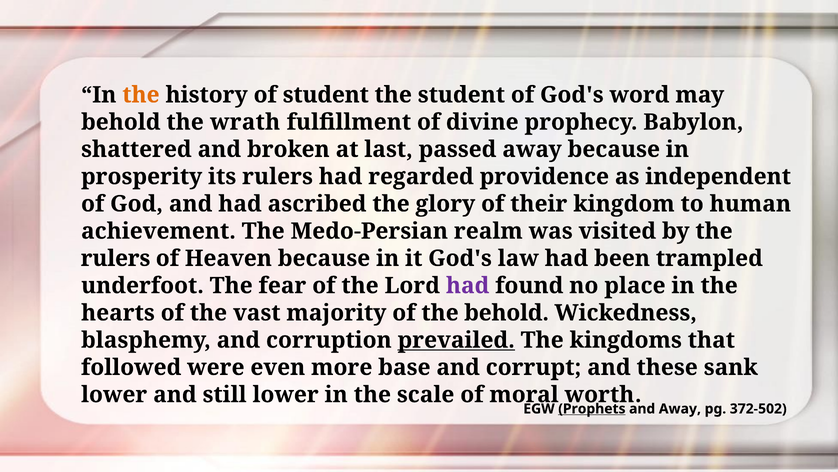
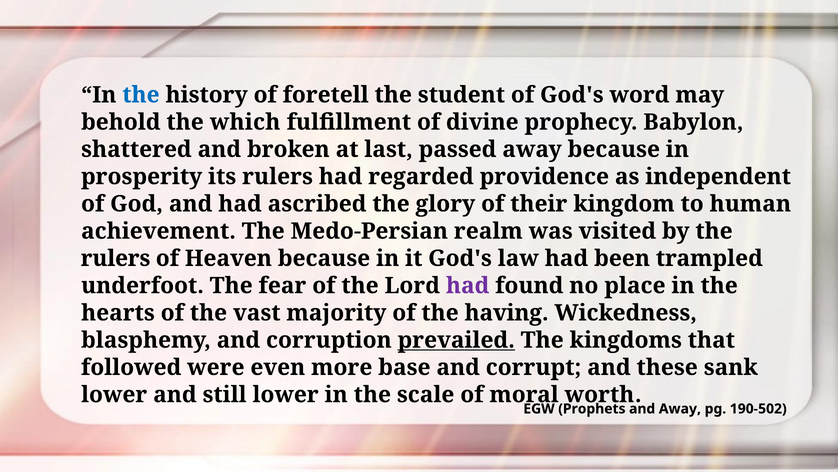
the colour: orange -> blue (141, 95)
of student: student -> foretell (326, 95)
wrath: wrath -> which (245, 122)
the behold: behold -> having (507, 312)
Prophets underline: present -> none (592, 408)
372-502: 372-502 -> 190-502 (758, 408)
